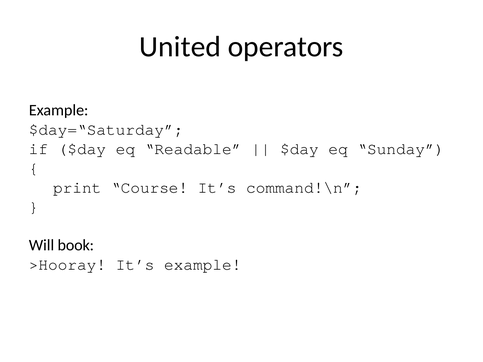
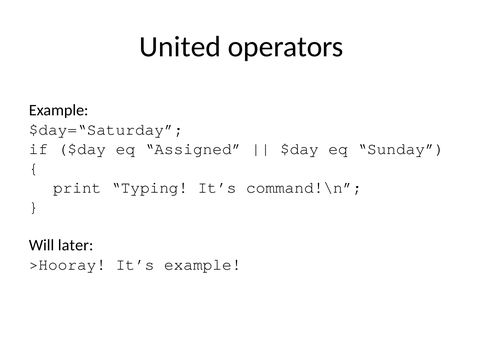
Readable: Readable -> Assigned (193, 149)
Course: Course -> Typing (150, 188)
book: book -> later (76, 245)
